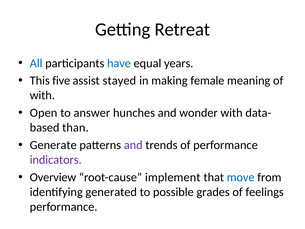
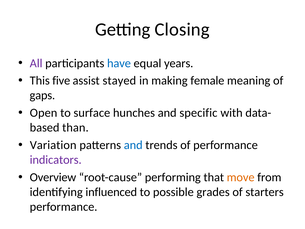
Retreat: Retreat -> Closing (182, 30)
All colour: blue -> purple (36, 63)
with: with -> gaps (42, 95)
answer: answer -> surface (92, 113)
wonder: wonder -> specific (198, 113)
Generate: Generate -> Variation (53, 145)
and colour: purple -> blue (133, 145)
implement: implement -> performing (173, 177)
move colour: blue -> orange (241, 177)
generated: generated -> influenced (111, 192)
feelings: feelings -> starters (265, 192)
